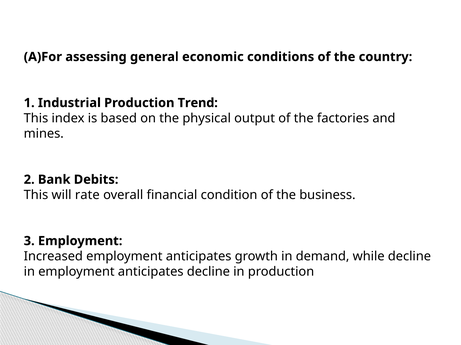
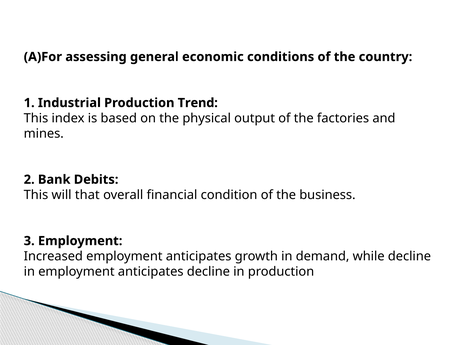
rate: rate -> that (87, 195)
